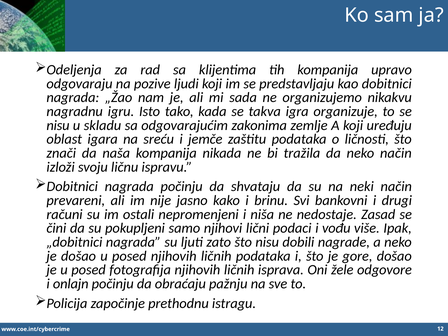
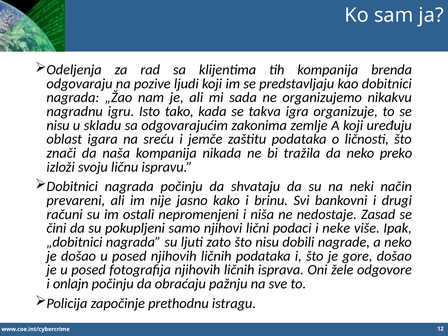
upravo: upravo -> brenda (392, 70)
neko način: način -> preko (396, 153)
vođu: vođu -> neke (336, 228)
